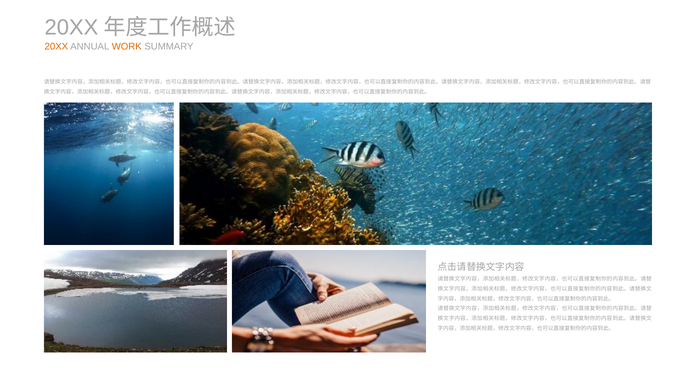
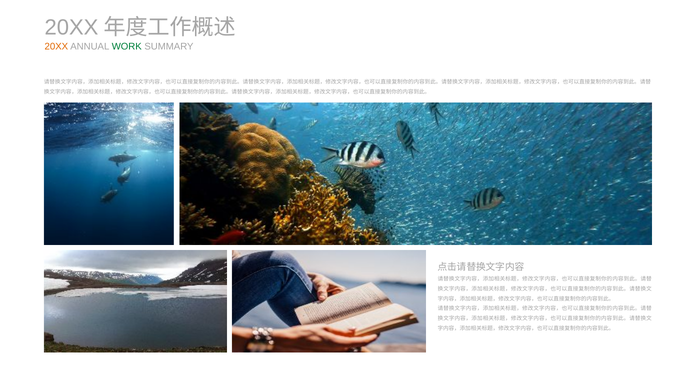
WORK colour: orange -> green (127, 47)
